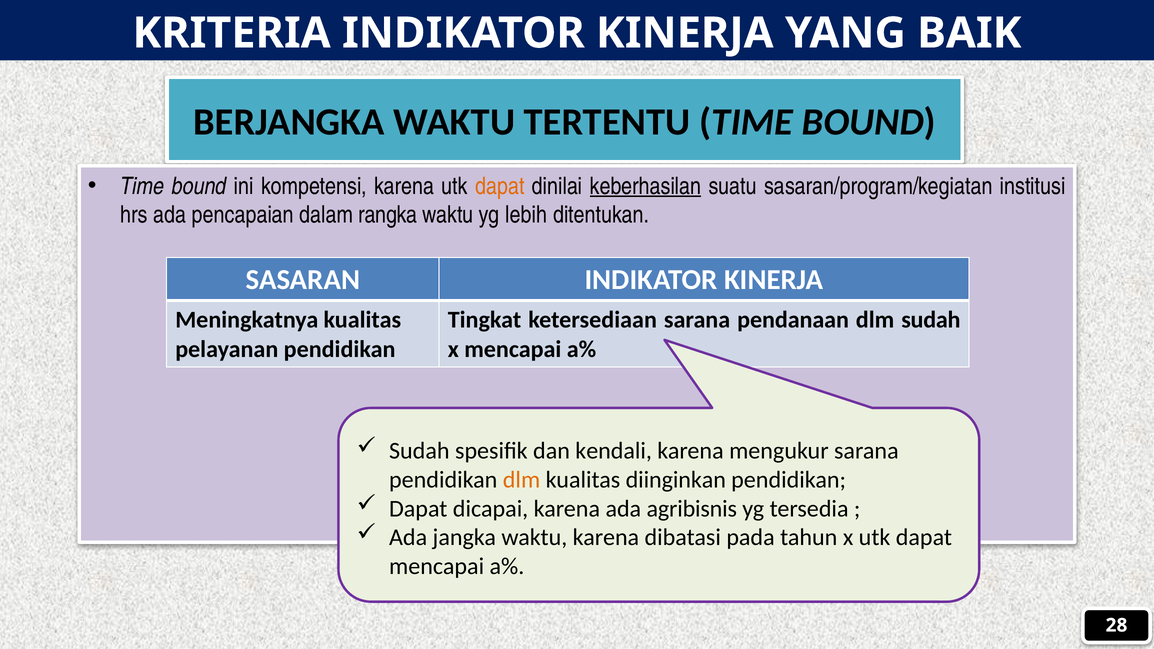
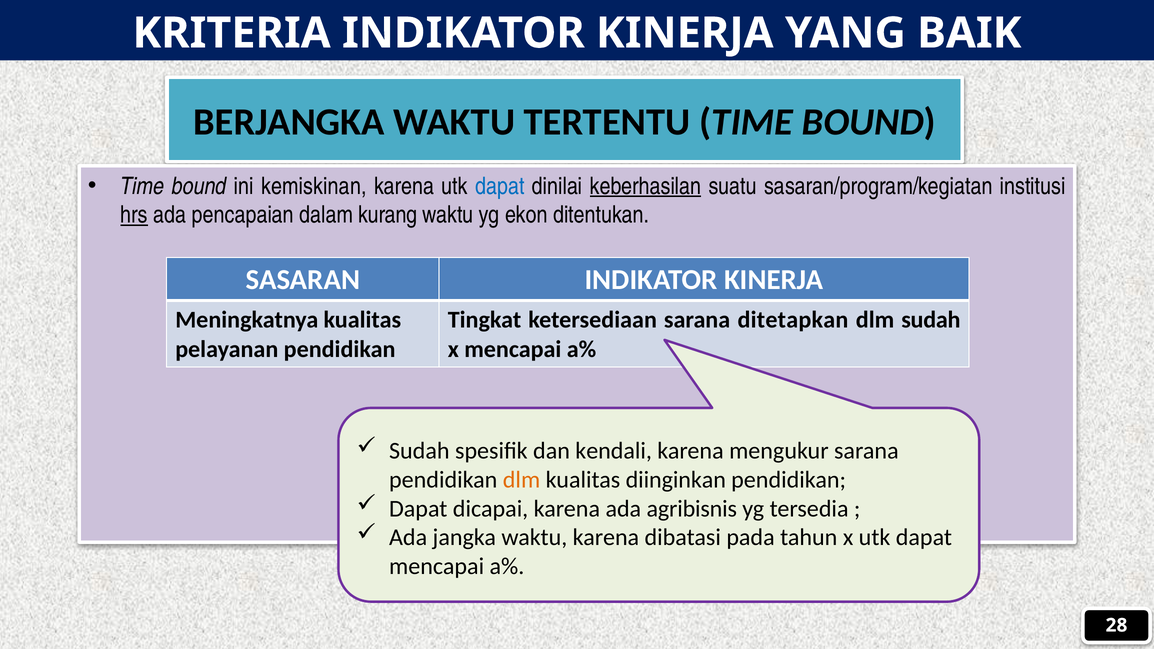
kompetensi: kompetensi -> kemiskinan (314, 186)
dapat colour: orange -> blue (500, 186)
hrs underline: none -> present (134, 215)
rangka: rangka -> kurang (388, 215)
lebih: lebih -> ekon (526, 215)
pendanaan: pendanaan -> ditetapkan (793, 320)
